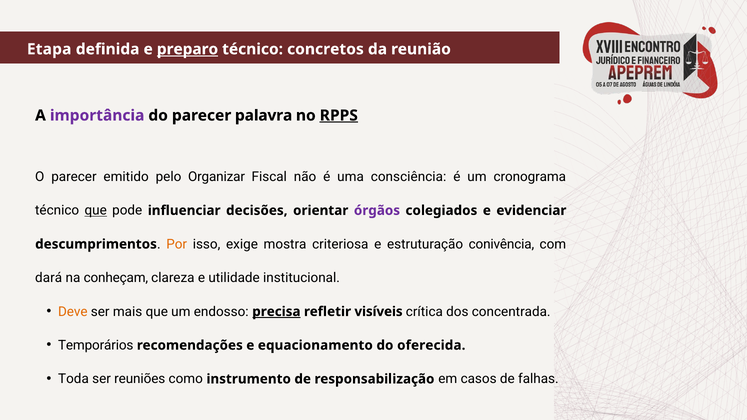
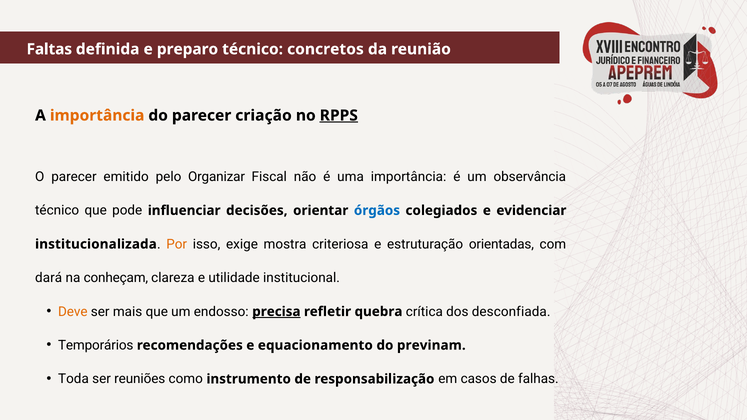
Etapa: Etapa -> Faltas (49, 49)
preparo underline: present -> none (187, 49)
importância colour: purple -> orange (97, 116)
palavra: palavra -> criação (264, 116)
uma consciência: consciência -> importância (409, 177)
cronograma: cronograma -> observância (530, 177)
que underline: present -> none (96, 211)
órgãos colour: purple -> blue (377, 211)
descumprimentos: descumprimentos -> institucionalizada (96, 244)
conivência: conivência -> orientadas (501, 244)
visíveis: visíveis -> quebra (378, 312)
concentrada: concentrada -> desconfiada (511, 312)
oferecida: oferecida -> previnam (431, 345)
